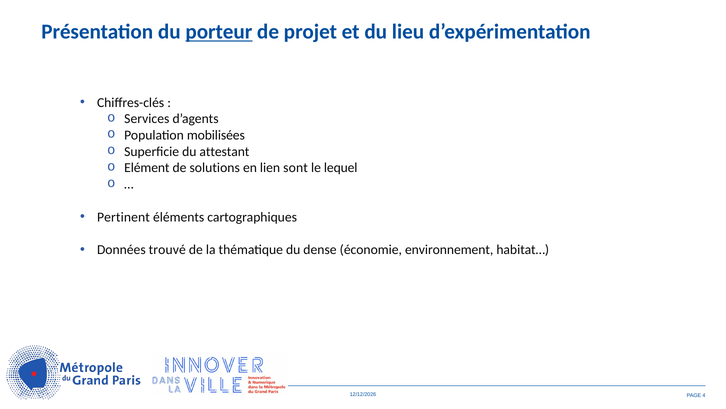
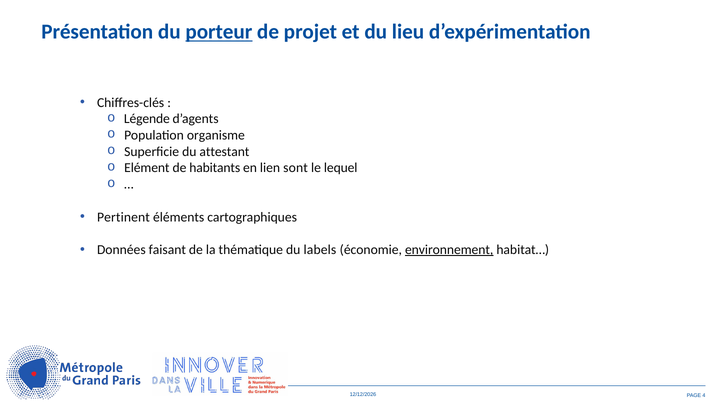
Services: Services -> Légende (147, 119)
mobilisées: mobilisées -> organisme (216, 135)
solutions: solutions -> habitants (215, 168)
trouvé: trouvé -> faisant (167, 249)
dense: dense -> labels (320, 249)
environnement underline: none -> present (449, 249)
